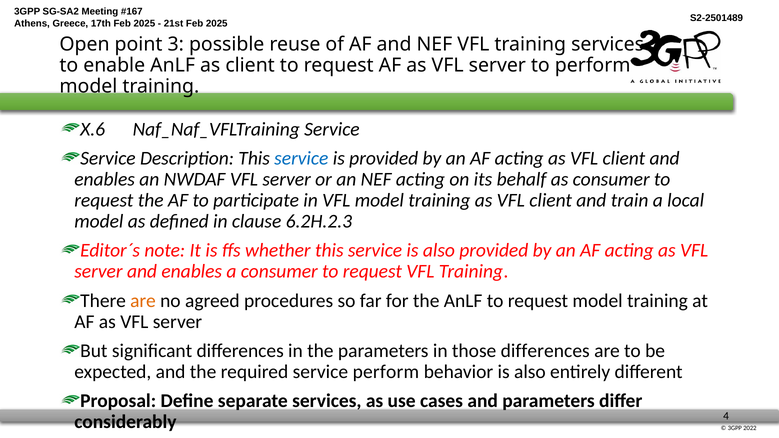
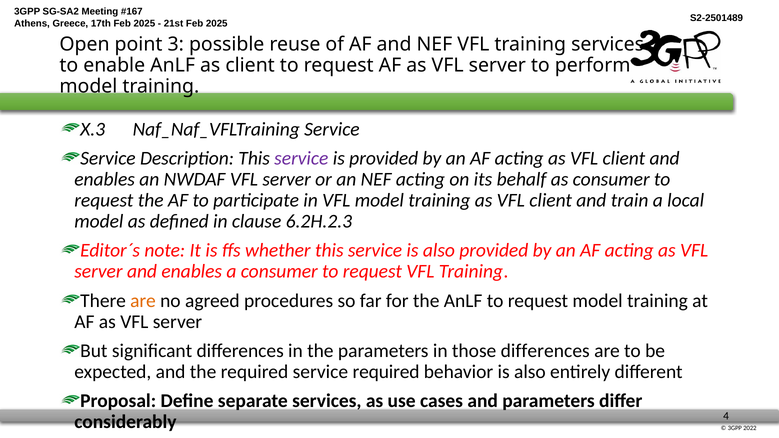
X.6: X.6 -> X.3 (93, 129)
service colour: blue -> purple (301, 158)
service perform: perform -> required (386, 372)
